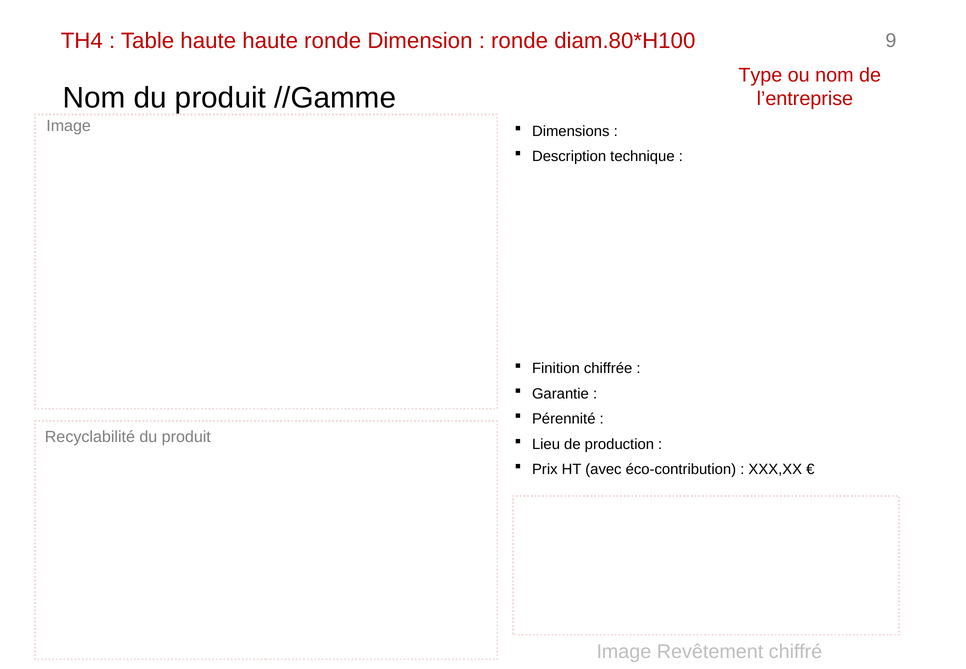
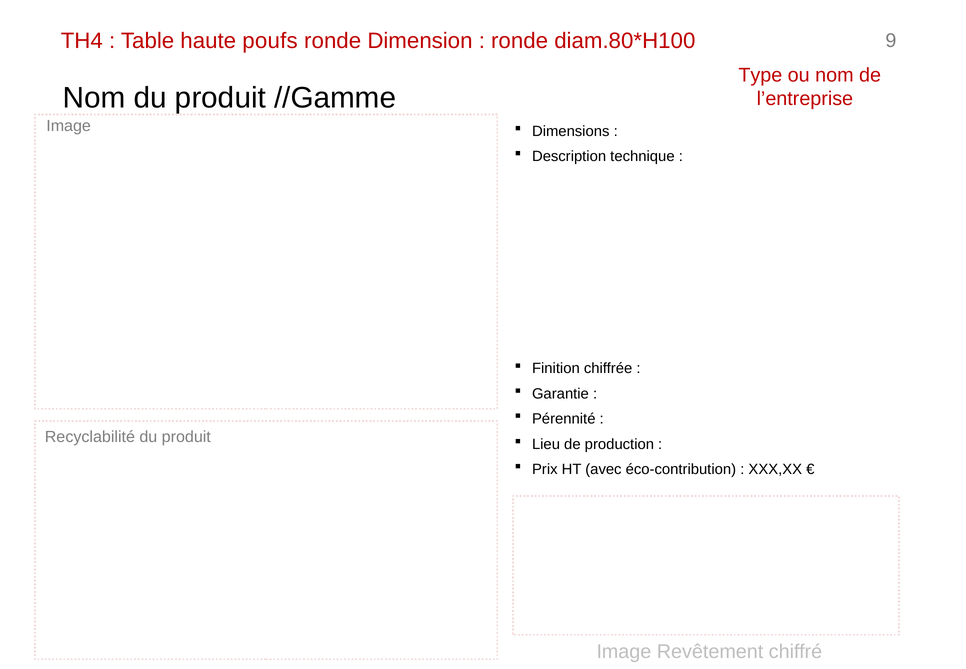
haute haute: haute -> poufs (270, 41)
